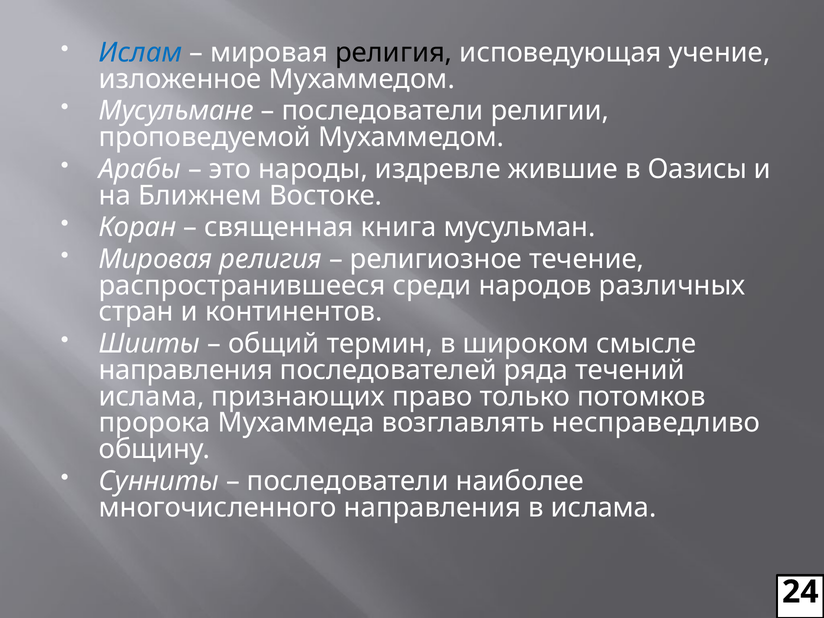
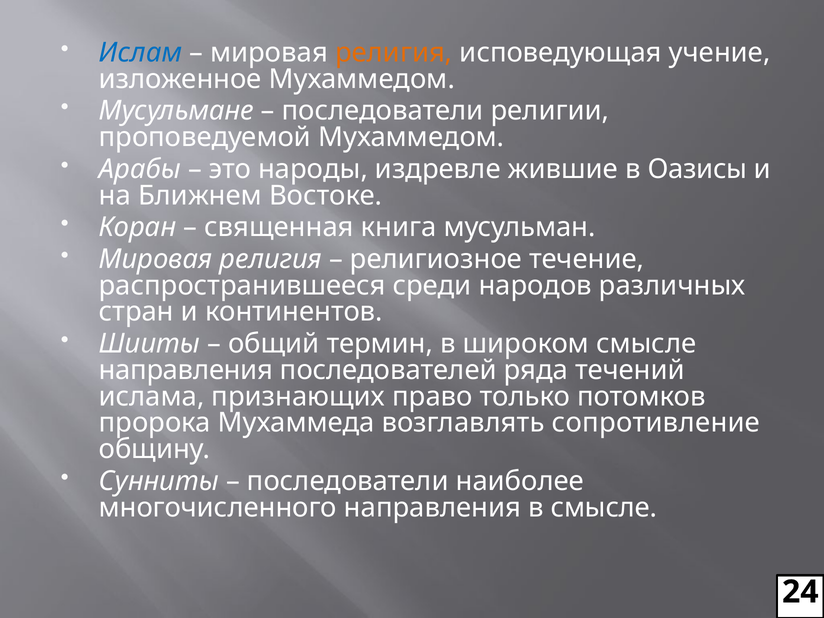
религия colour: black -> orange (394, 53)
несправедливо: несправедливо -> сопротивление (656, 423)
в ислама: ислама -> смысле (604, 507)
